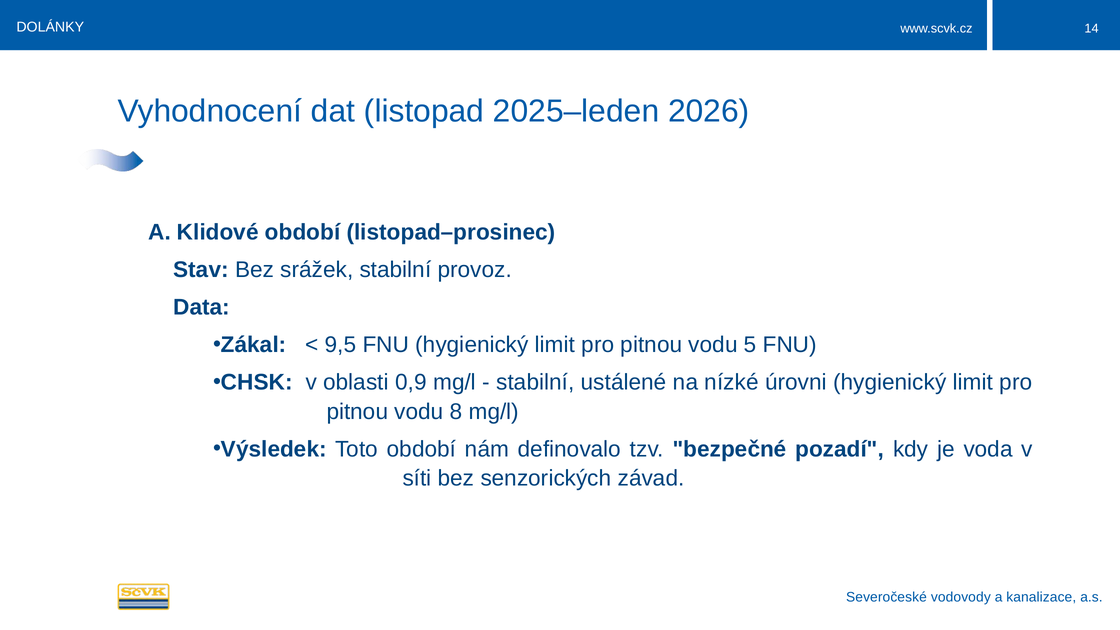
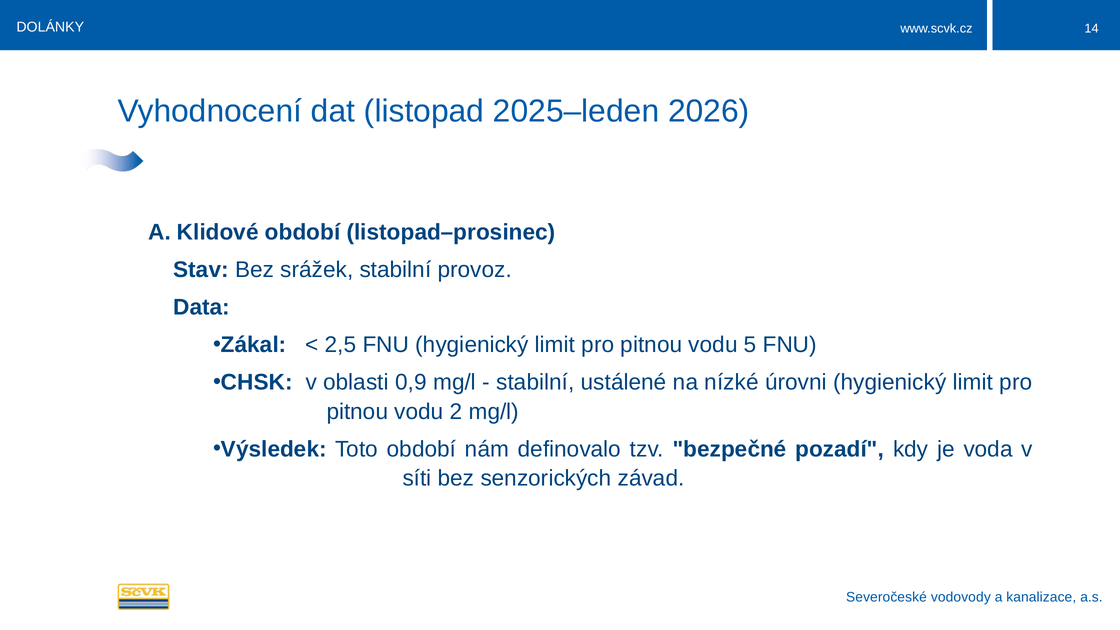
9,5: 9,5 -> 2,5 (341, 345)
8: 8 -> 2 (456, 412)
